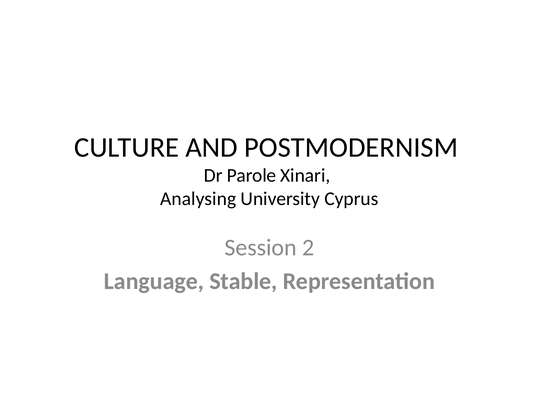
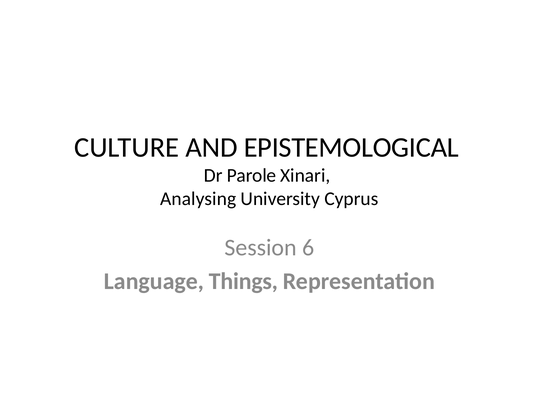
POSTMODERNISM: POSTMODERNISM -> EPISTEMOLOGICAL (351, 148)
2: 2 -> 6 (308, 248)
Stable: Stable -> Things (243, 281)
